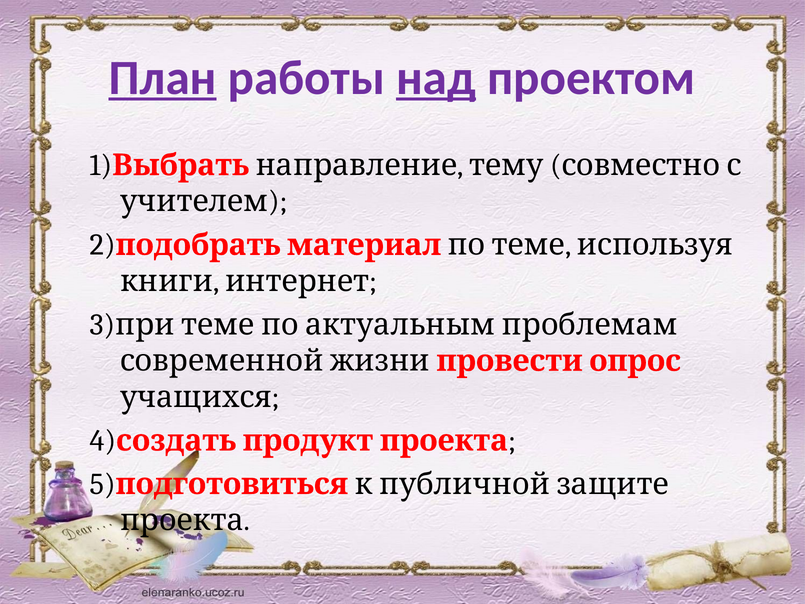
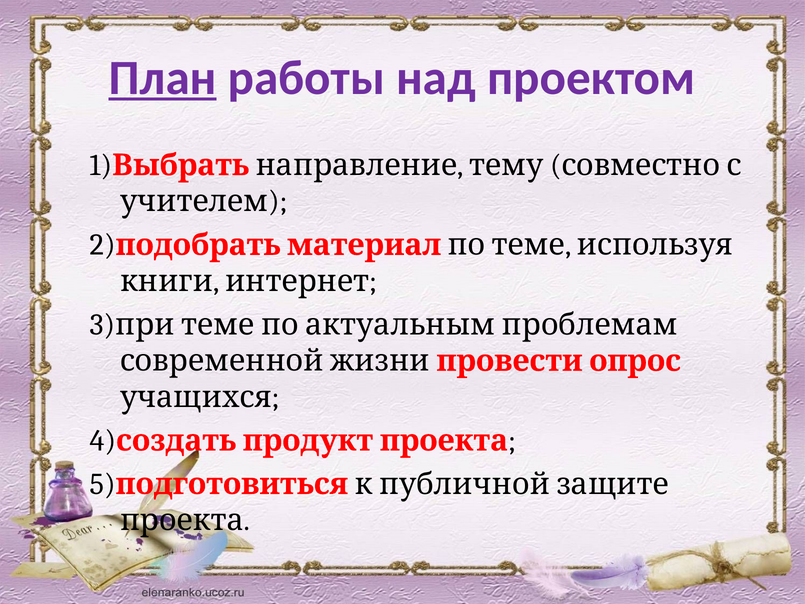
над underline: present -> none (436, 78)
